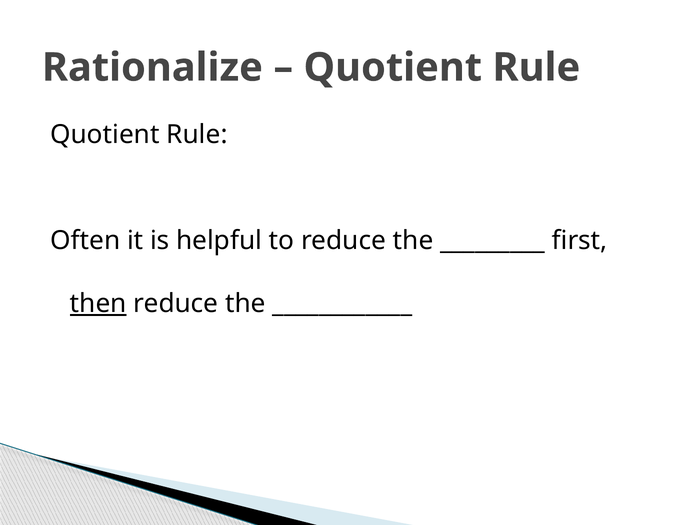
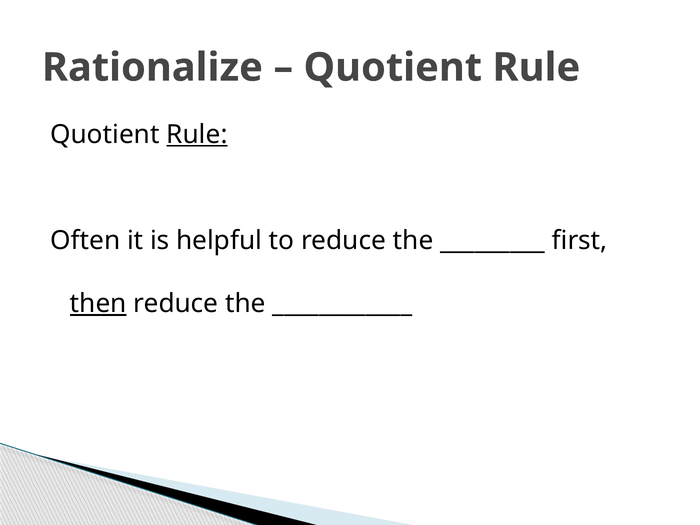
Rule underline: none -> present (197, 134)
